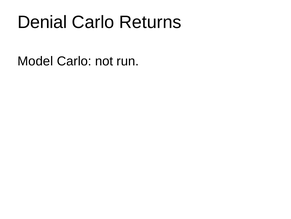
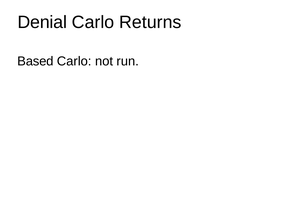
Model: Model -> Based (35, 61)
